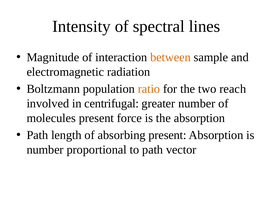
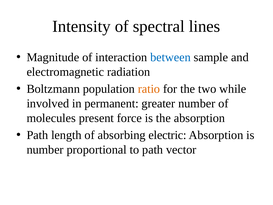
between colour: orange -> blue (170, 57)
reach: reach -> while (233, 89)
centrifugal: centrifugal -> permanent (112, 103)
absorbing present: present -> electric (168, 135)
